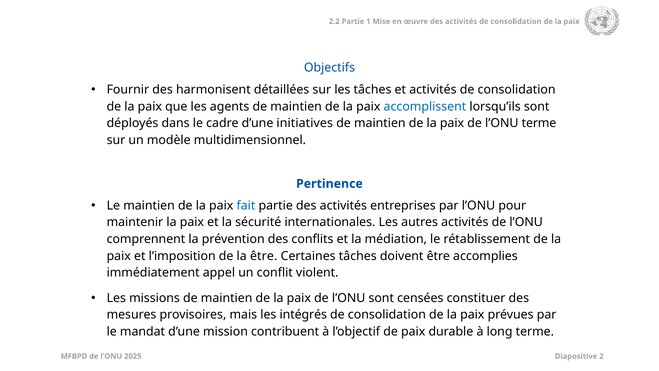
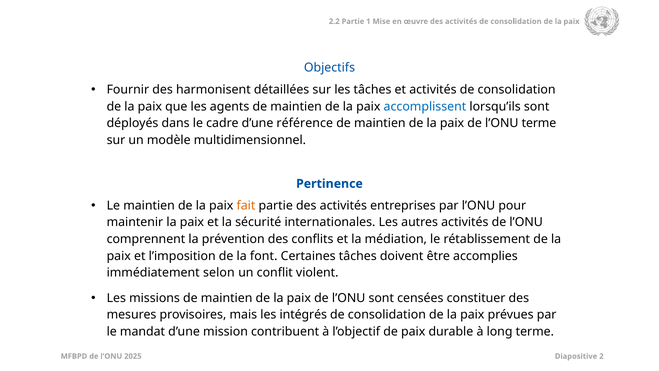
initiatives: initiatives -> référence (305, 123)
fait colour: blue -> orange (246, 205)
la être: être -> font (264, 256)
appel: appel -> selon (219, 273)
